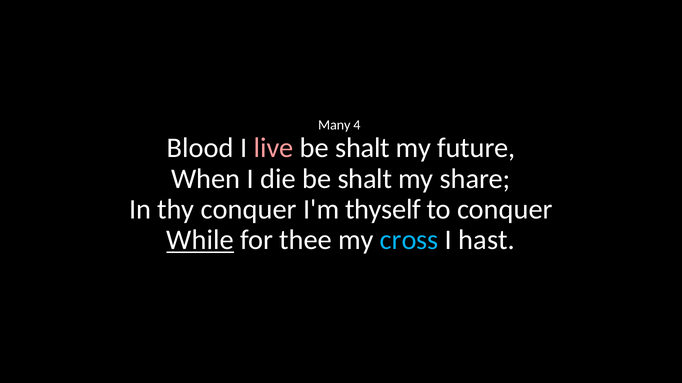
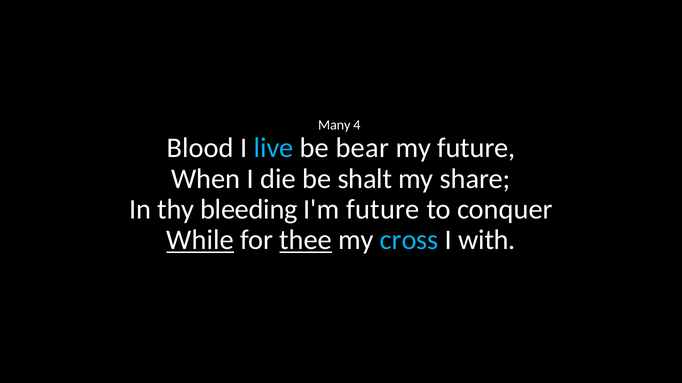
live colour: pink -> light blue (274, 148)
shalt: shalt -> bear (362, 148)
thy conquer: conquer -> bleeding (249, 210)
I'm thyself: thyself -> future (383, 210)
thee underline: none -> present (306, 240)
hast: hast -> with (487, 240)
